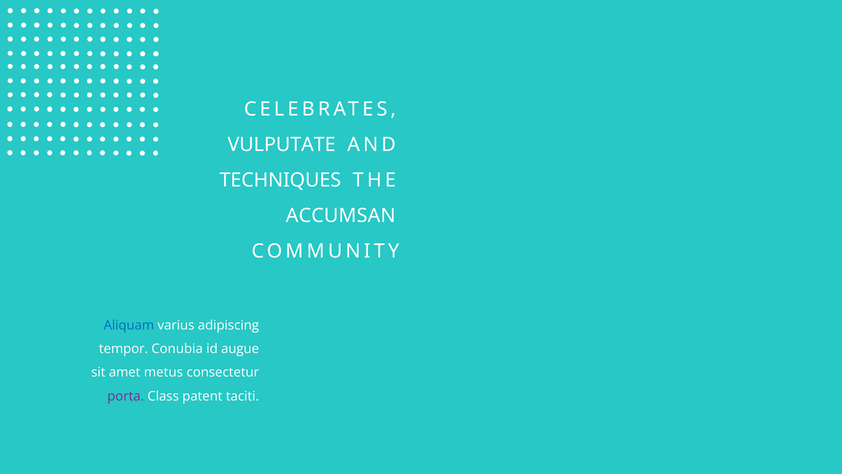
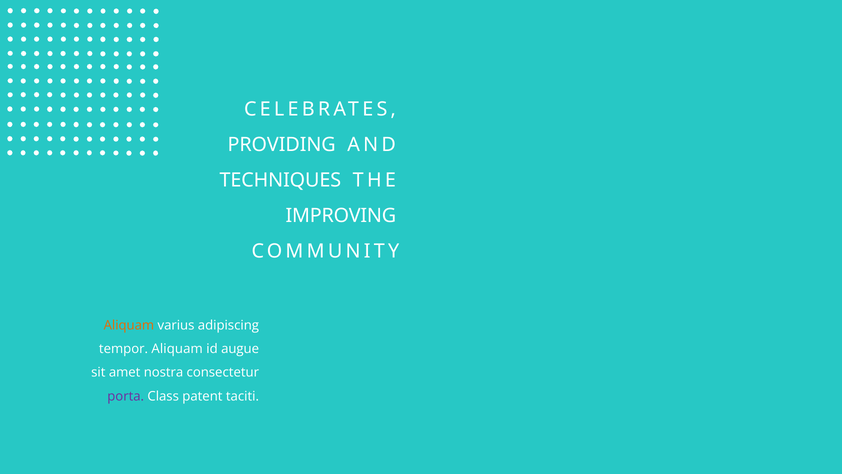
VULPUTATE: VULPUTATE -> PROVIDING (282, 145)
ACCUMSAN: ACCUMSAN -> IMPROVING (341, 216)
Aliquam colour: blue -> orange (129, 325)
tempor Conubia: Conubia -> Aliquam (177, 349)
metus: metus -> nostra (164, 372)
